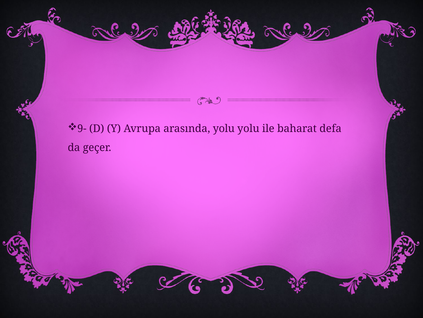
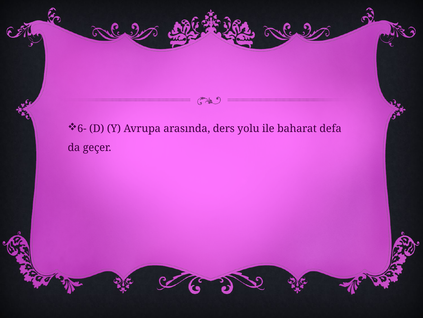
9-: 9- -> 6- (82, 128)
arasında yolu: yolu -> ders (224, 128)
